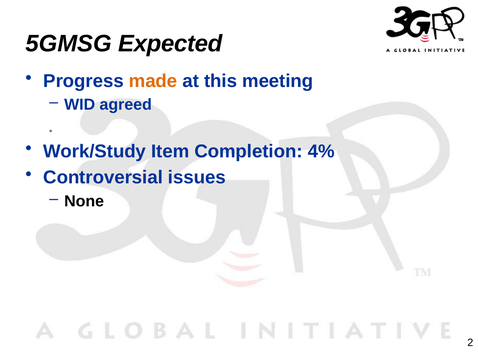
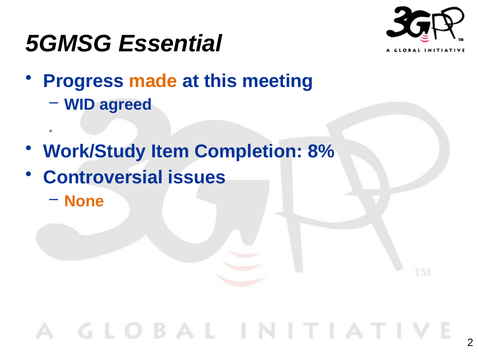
Expected: Expected -> Essential (170, 44)
4%: 4% -> 8% (321, 152)
None colour: black -> orange (84, 201)
